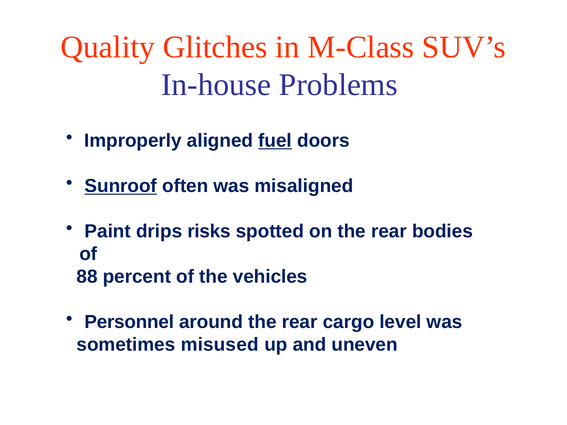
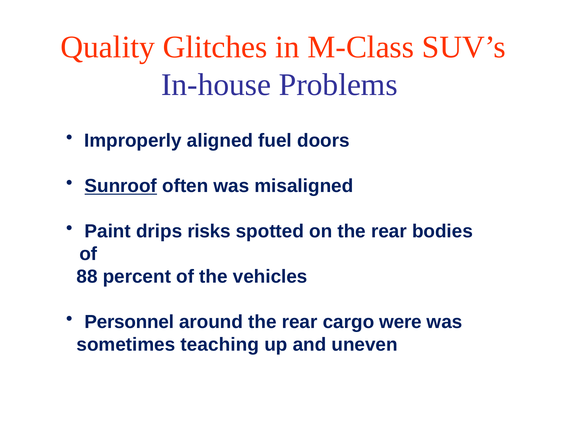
fuel underline: present -> none (275, 141)
level: level -> were (401, 322)
misused: misused -> teaching (220, 345)
